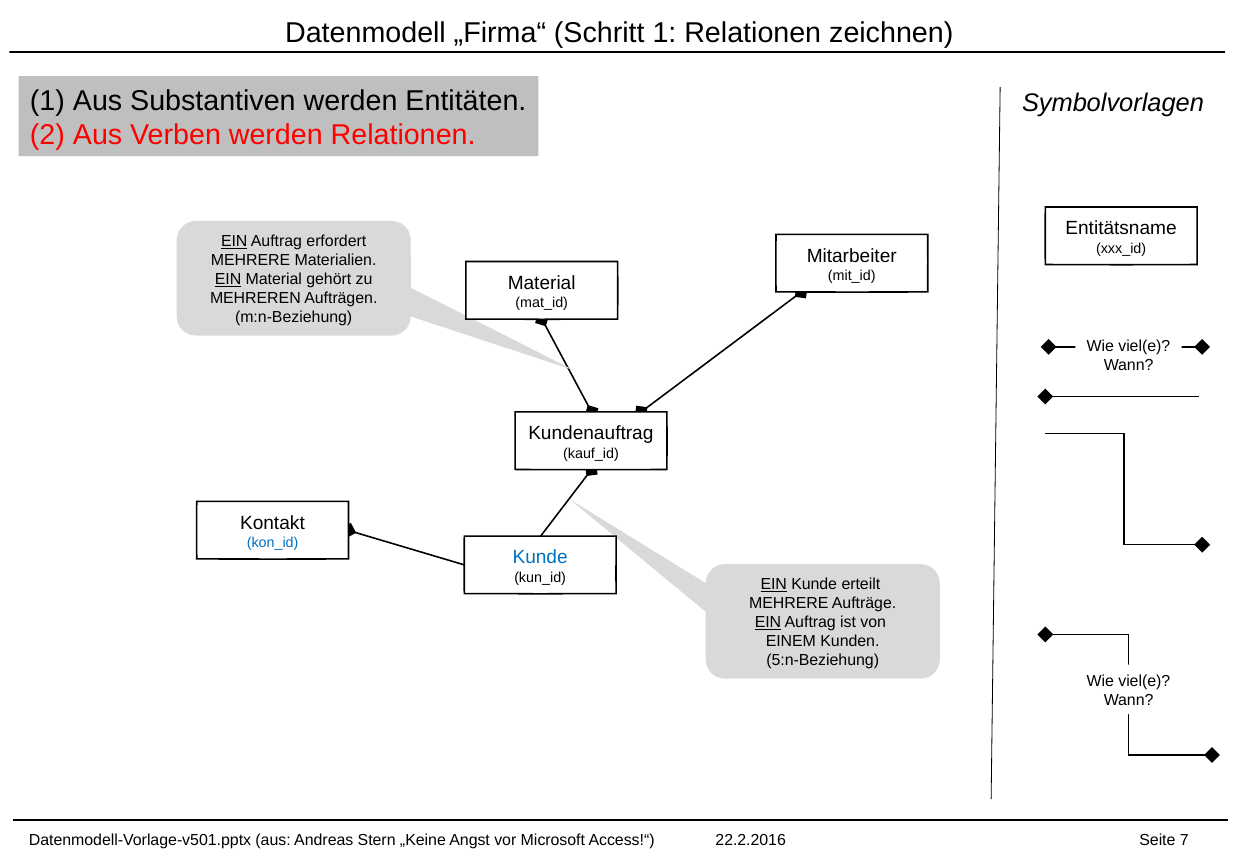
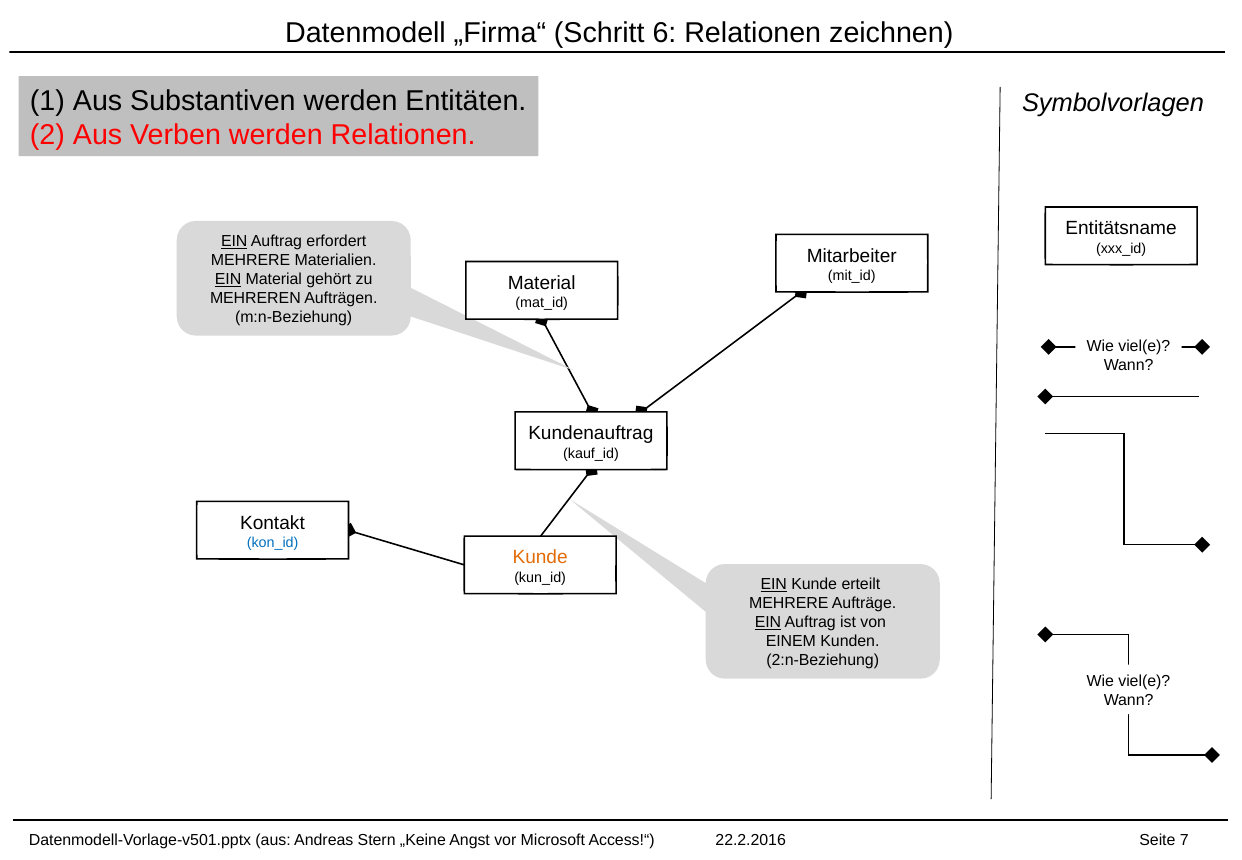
Schritt 1: 1 -> 6 (664, 34)
Kunde colour: blue -> orange (540, 558)
5:n-Beziehung: 5:n-Beziehung -> 2:n-Beziehung (823, 661)
